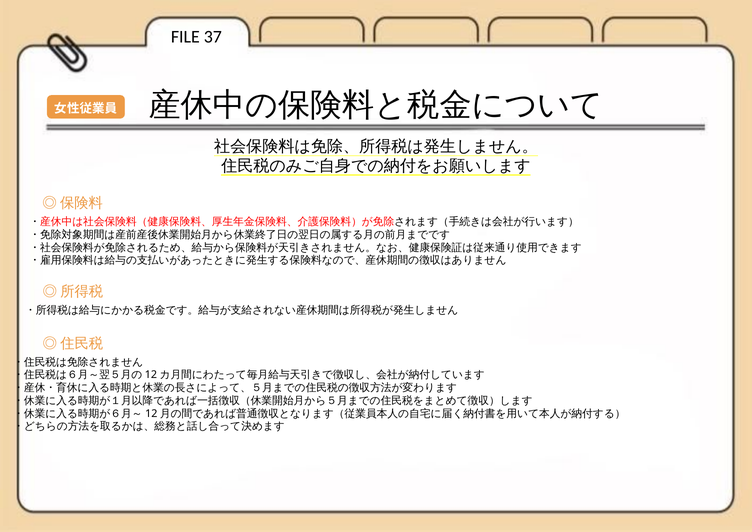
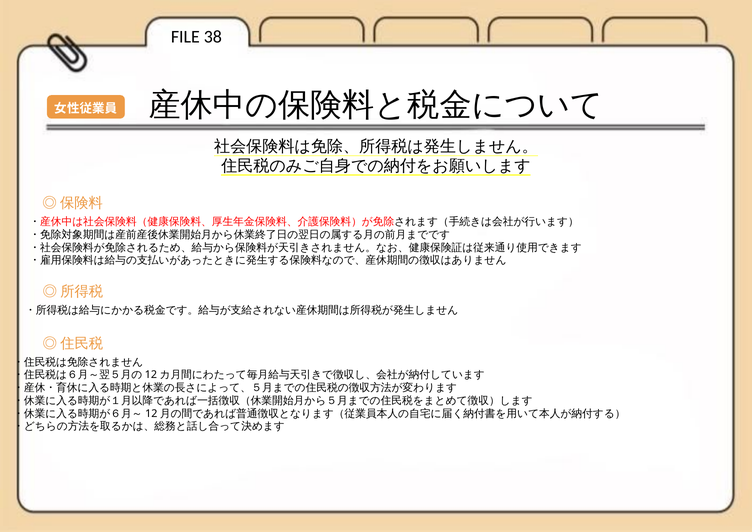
37: 37 -> 38 (213, 37)
